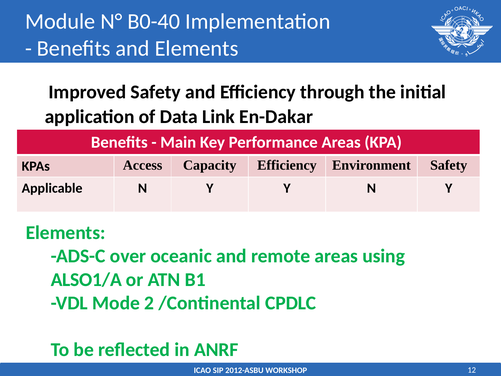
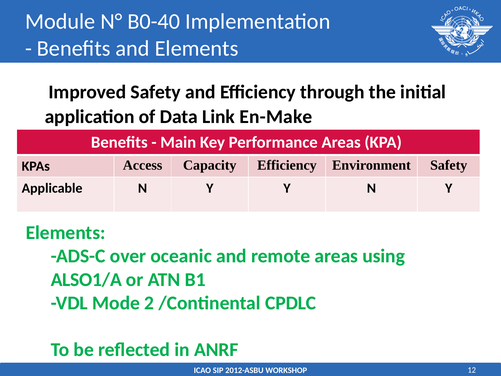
En-Dakar: En-Dakar -> En-Make (276, 117)
